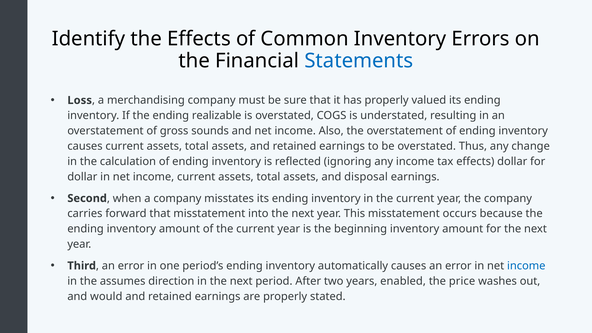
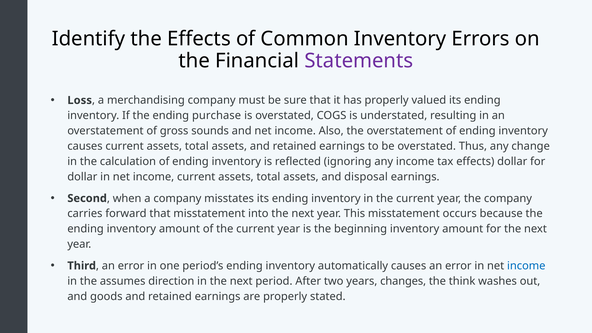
Statements colour: blue -> purple (359, 61)
realizable: realizable -> purchase (217, 116)
enabled: enabled -> changes (403, 281)
price: price -> think (462, 281)
would: would -> goods (106, 296)
